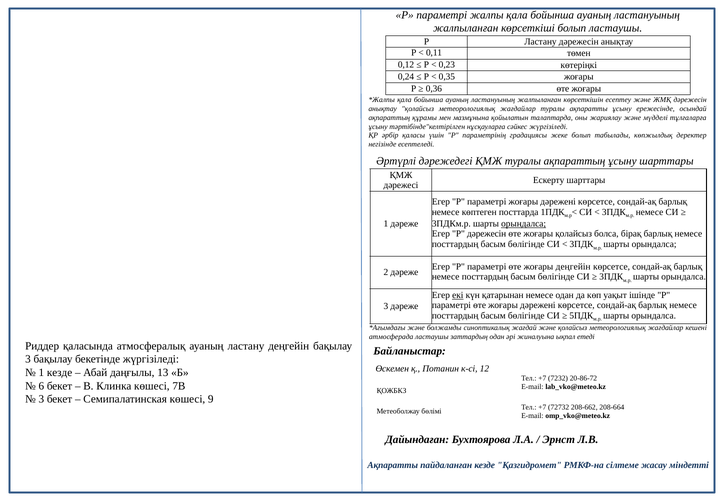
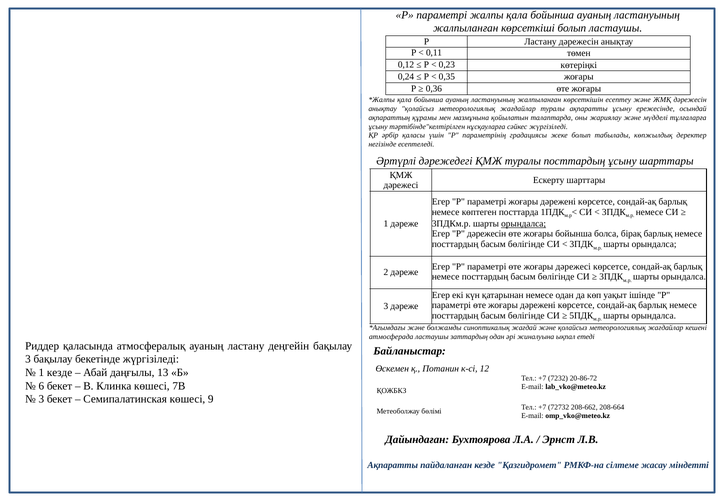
туралы ақпараттың: ақпараттың -> посттардың (574, 161)
жоғары қолайсыз: қолайсыз -> бойынша (574, 234)
жоғары деңгейін: деңгейін -> дәрежесі (573, 267)
екі underline: present -> none (458, 295)
